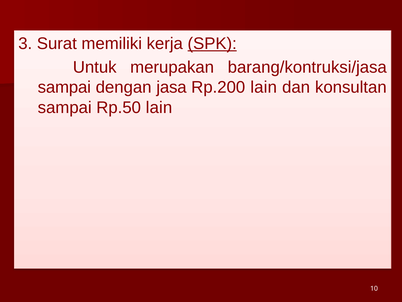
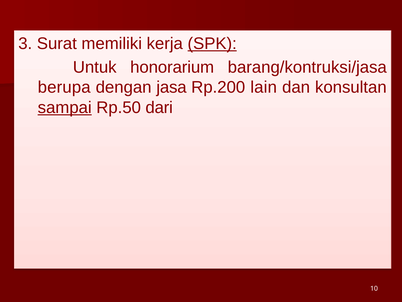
merupakan: merupakan -> honorarium (172, 67)
sampai: sampai -> berupa (64, 87)
sampai underline: none -> present (65, 107)
Rp.50 lain: lain -> dari (159, 107)
